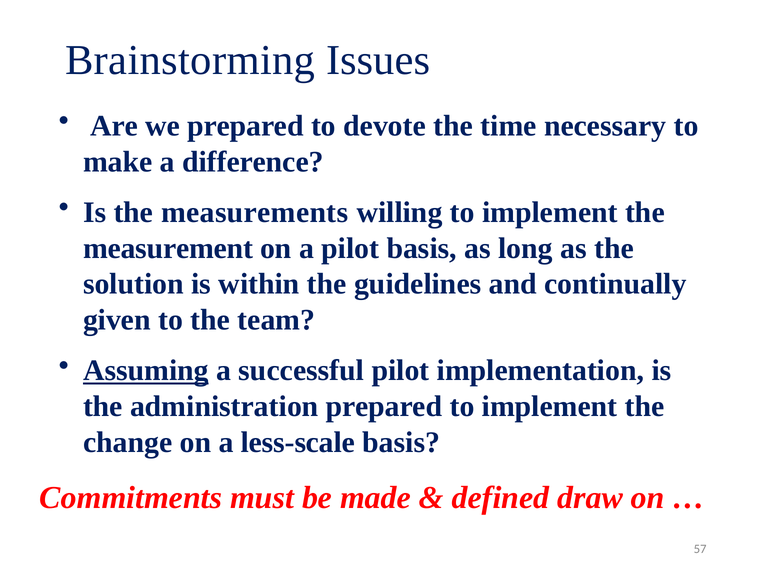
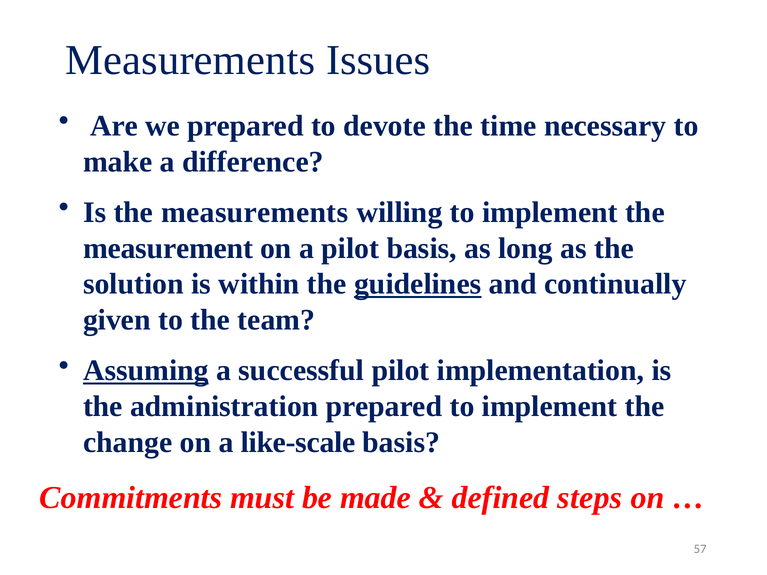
Brainstorming: Brainstorming -> Measurements (190, 60)
guidelines underline: none -> present (418, 284)
less-scale: less-scale -> like-scale (298, 442)
draw: draw -> steps (590, 498)
